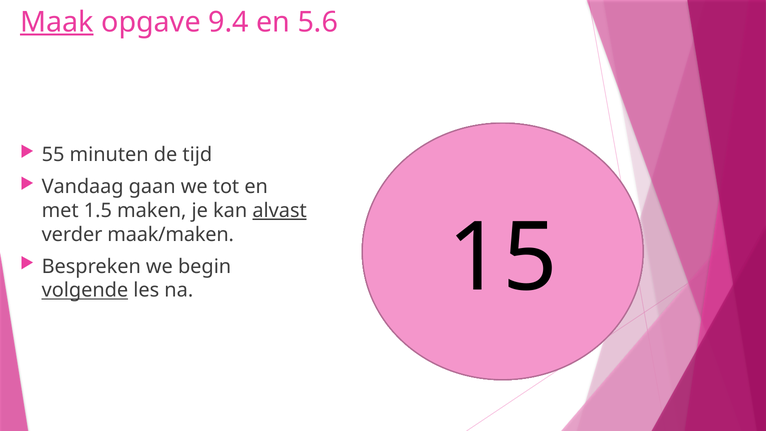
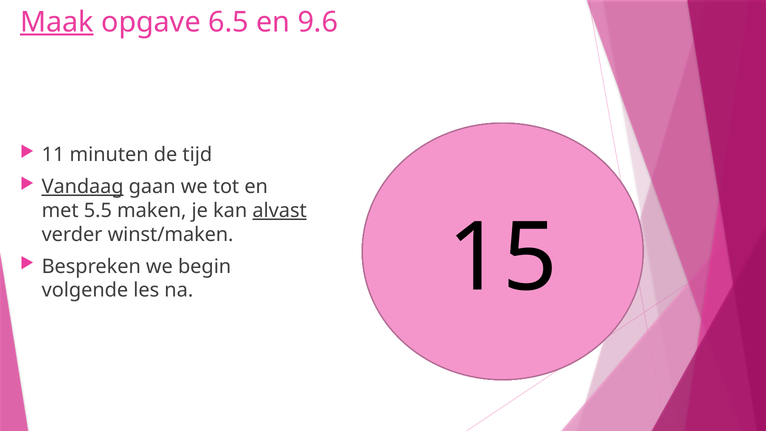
9.4: 9.4 -> 6.5 (228, 22)
5.6: 5.6 -> 9.6 (318, 22)
55: 55 -> 11 (53, 155)
Vandaag underline: none -> present (83, 187)
1.5: 1.5 -> 5.5 (98, 211)
maak/maken: maak/maken -> winst/maken (171, 235)
volgende underline: present -> none (85, 290)
